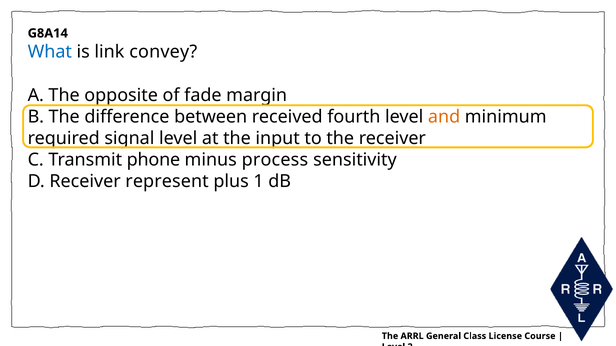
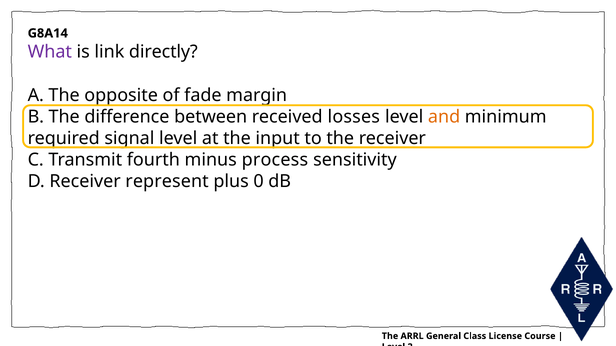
What colour: blue -> purple (50, 52)
convey: convey -> directly (163, 52)
fourth: fourth -> losses (354, 117)
phone: phone -> fourth (153, 160)
1: 1 -> 0 (259, 182)
